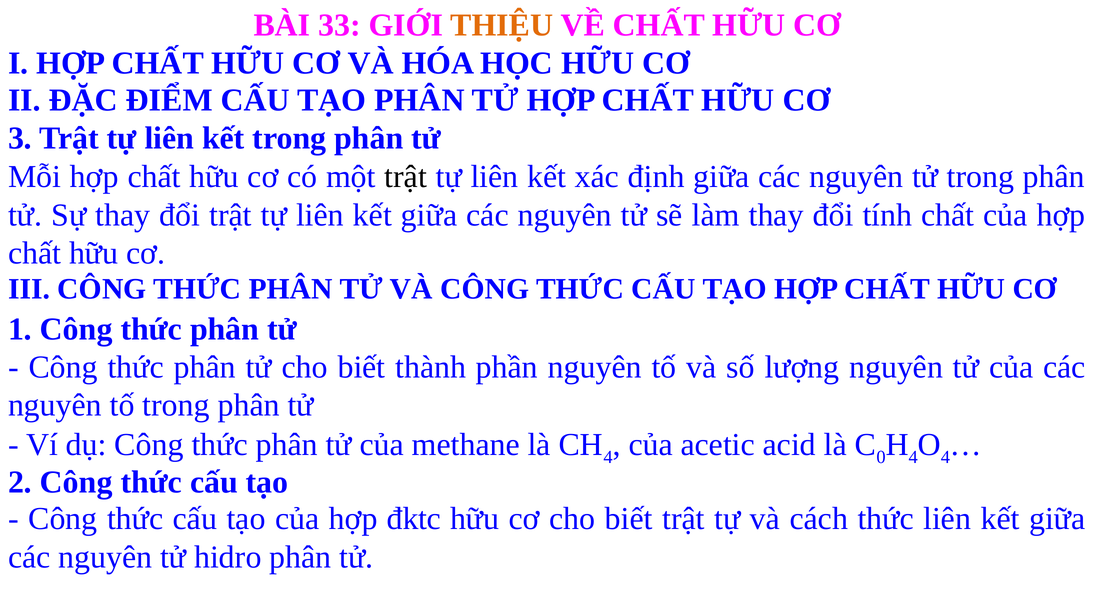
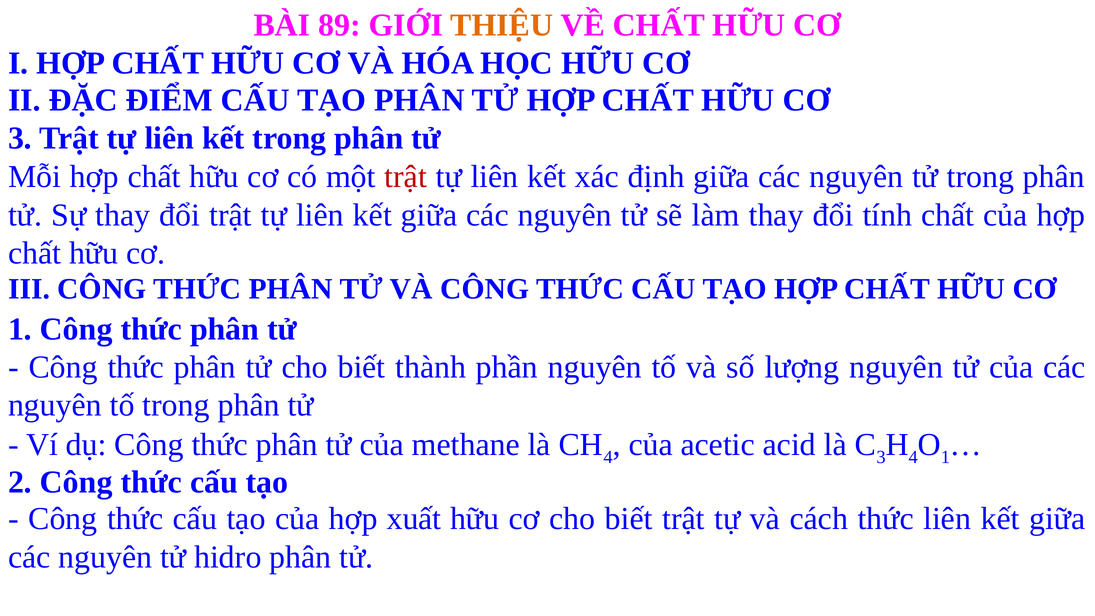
33: 33 -> 89 (339, 25)
trật colour: black -> red (406, 177)
0: 0 -> 3 (881, 457)
4: 4 -> 1 (945, 457)
đktc: đktc -> xuất (414, 519)
